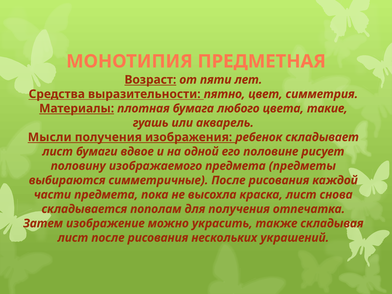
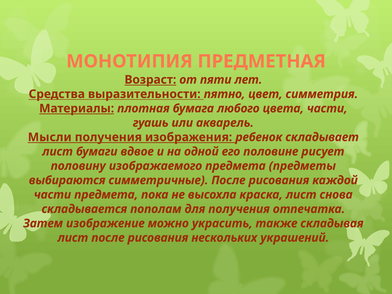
цвета такие: такие -> части (327, 108)
